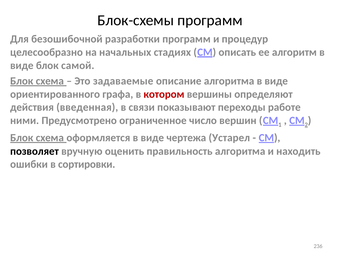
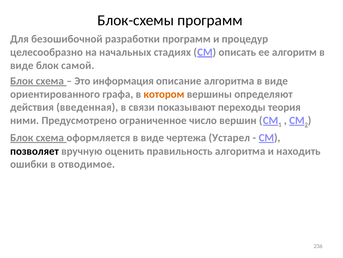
задаваемые: задаваемые -> информация (123, 81)
котором colour: red -> orange (164, 94)
работе: работе -> теория (284, 107)
сортировки: сортировки -> отводимое (87, 164)
